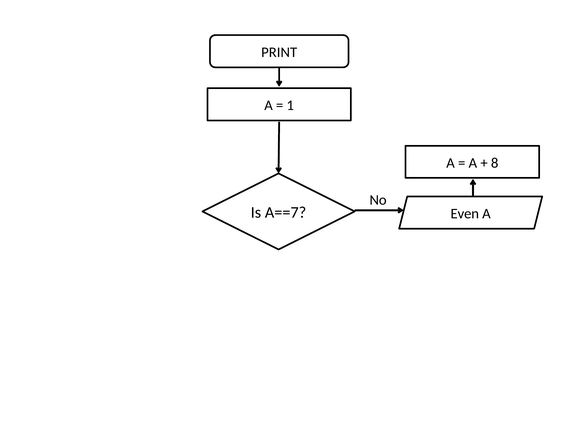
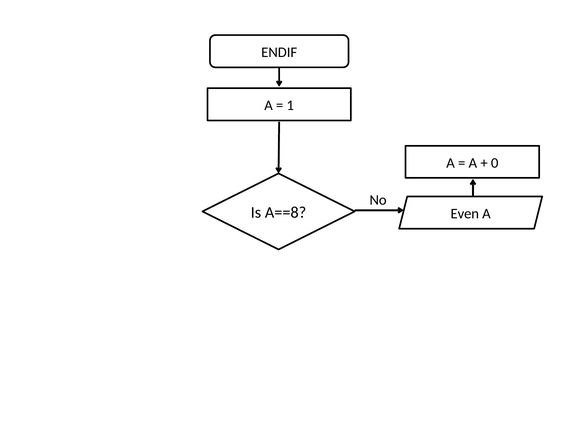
PRINT: PRINT -> ENDIF (279, 52)
8: 8 -> 0 (495, 163)
A==7: A==7 -> A==8 (286, 213)
